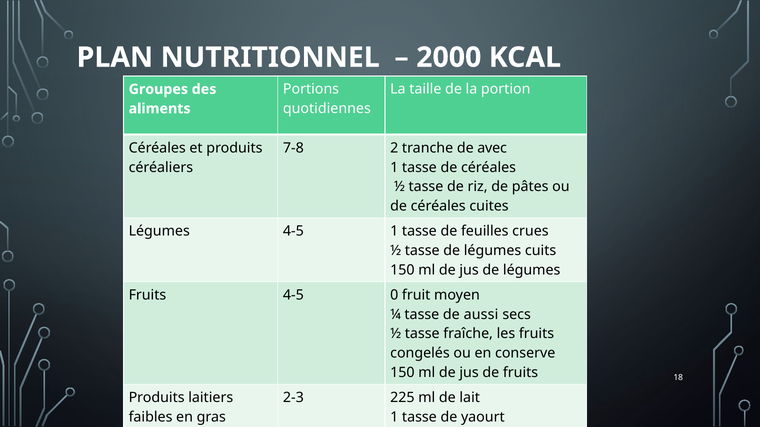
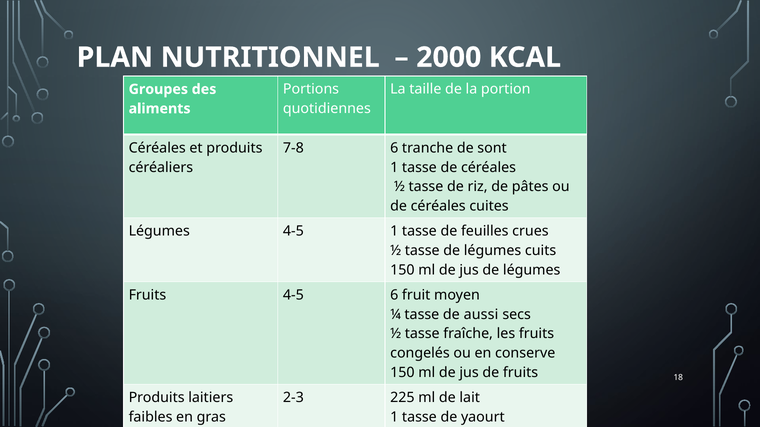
7-8 2: 2 -> 6 (394, 148)
avec: avec -> sont (492, 148)
4-5 0: 0 -> 6 (394, 295)
